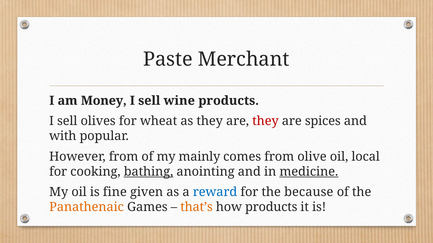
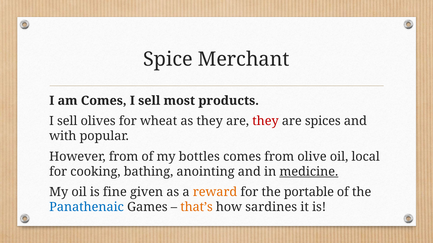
Paste: Paste -> Spice (168, 59)
am Money: Money -> Comes (104, 101)
wine: wine -> most (179, 101)
mainly: mainly -> bottles (199, 157)
bathing underline: present -> none (149, 172)
reward colour: blue -> orange (215, 192)
because: because -> portable (309, 192)
Panathenaic colour: orange -> blue (87, 208)
how products: products -> sardines (271, 208)
